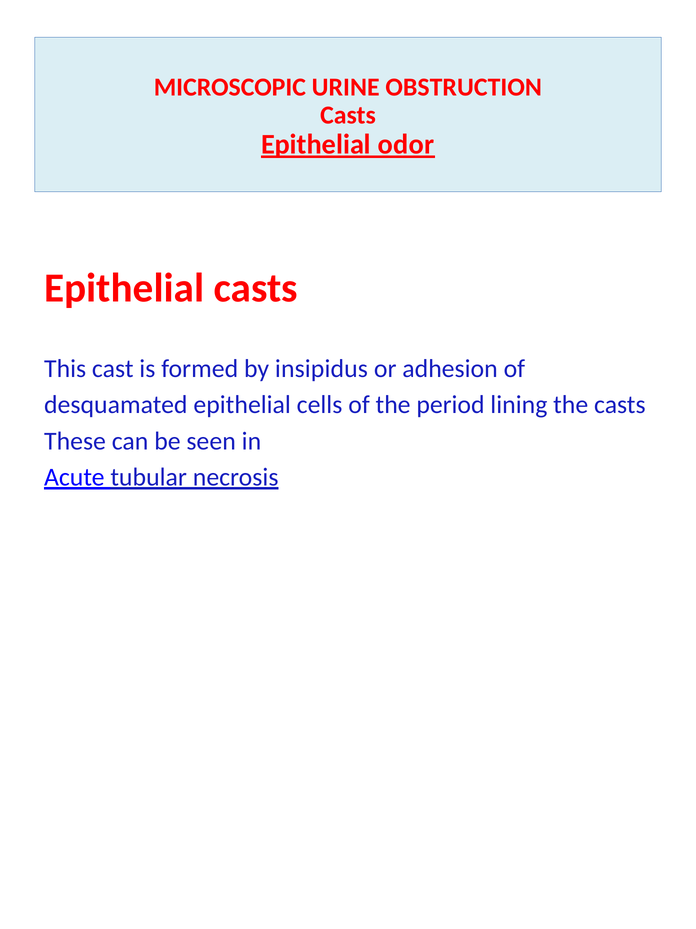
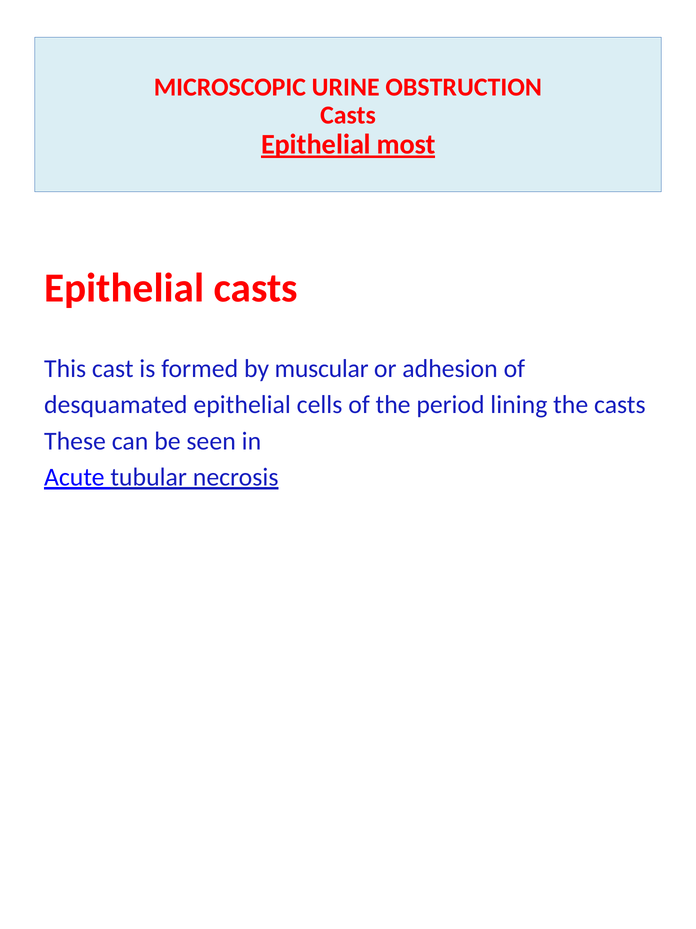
odor: odor -> most (406, 144)
insipidus: insipidus -> muscular (322, 368)
